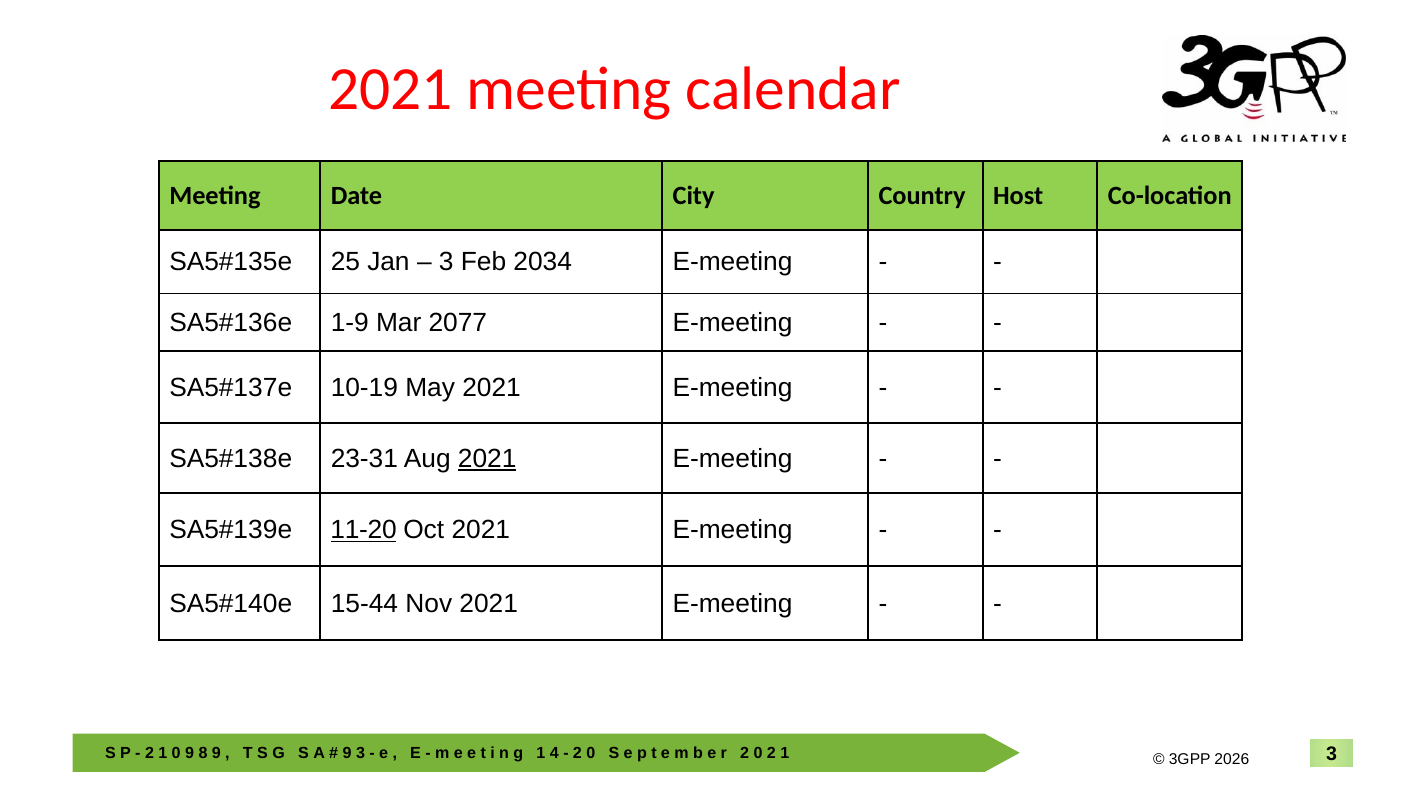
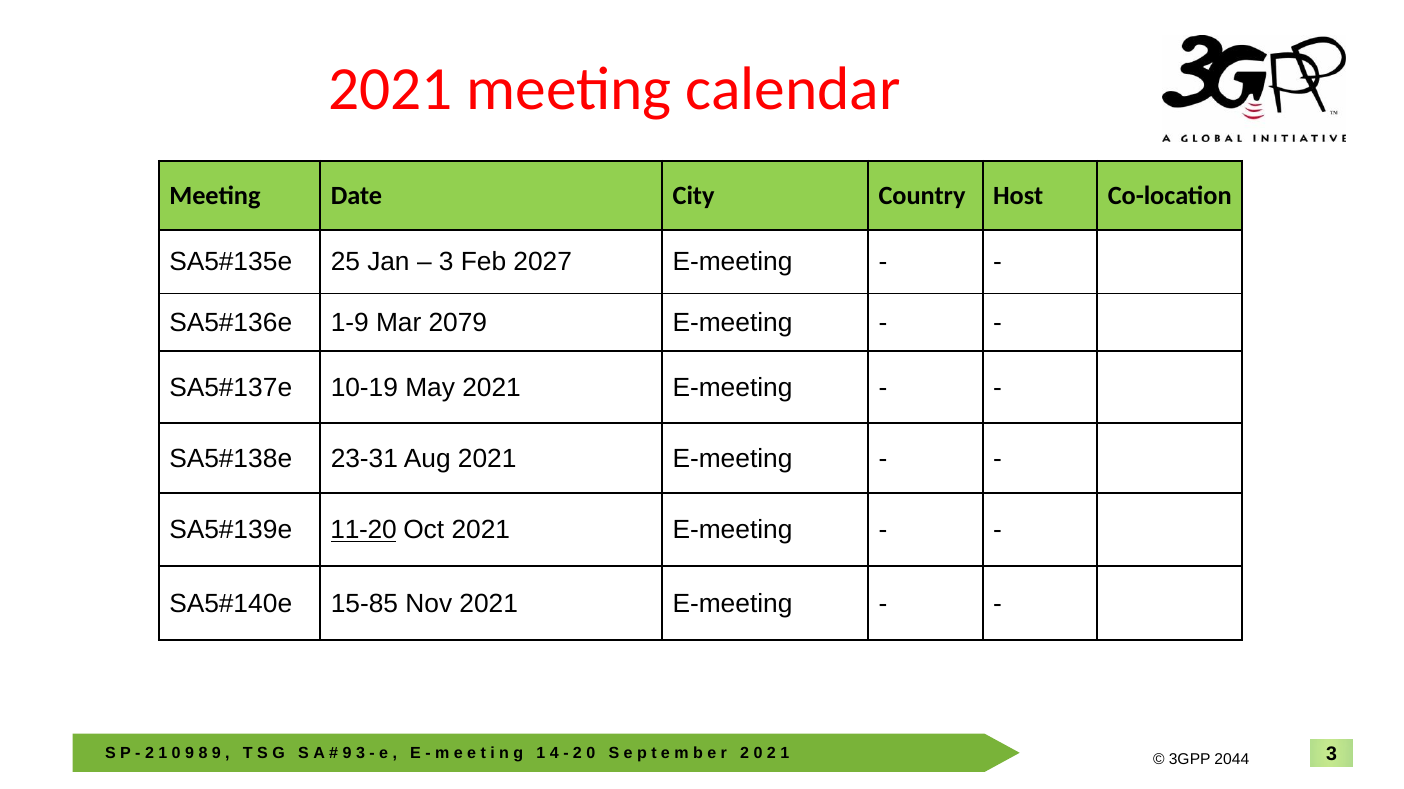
2034: 2034 -> 2027 (543, 262)
2077: 2077 -> 2079 (458, 323)
2021 underline: present -> none (487, 459)
15-44: 15-44 -> 15-85 (364, 604)
2026: 2026 -> 2044 (1232, 760)
